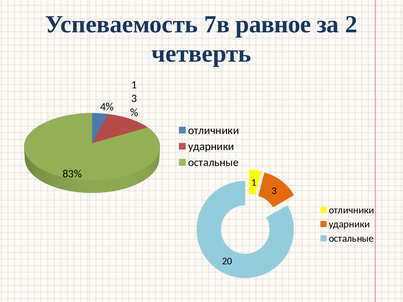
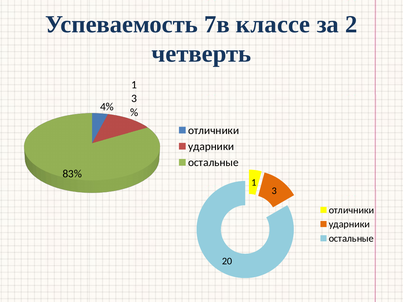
равное: равное -> классе (273, 24)
